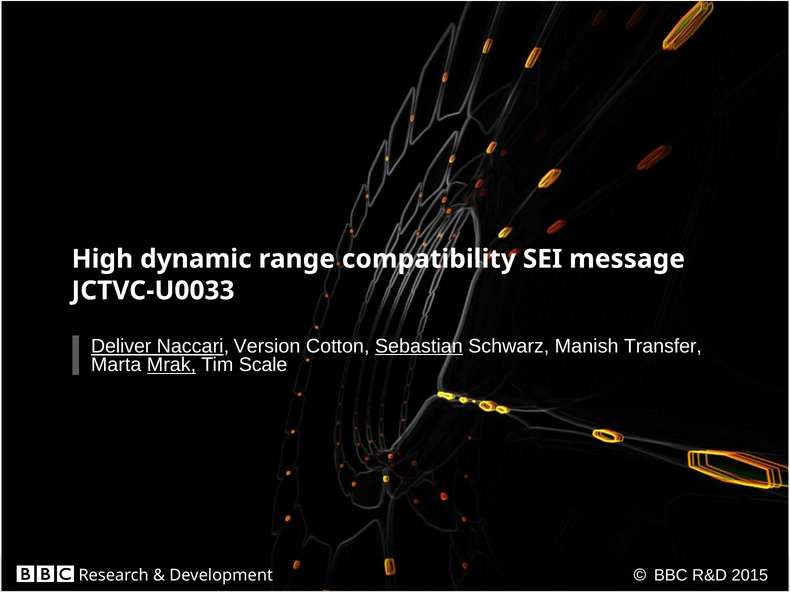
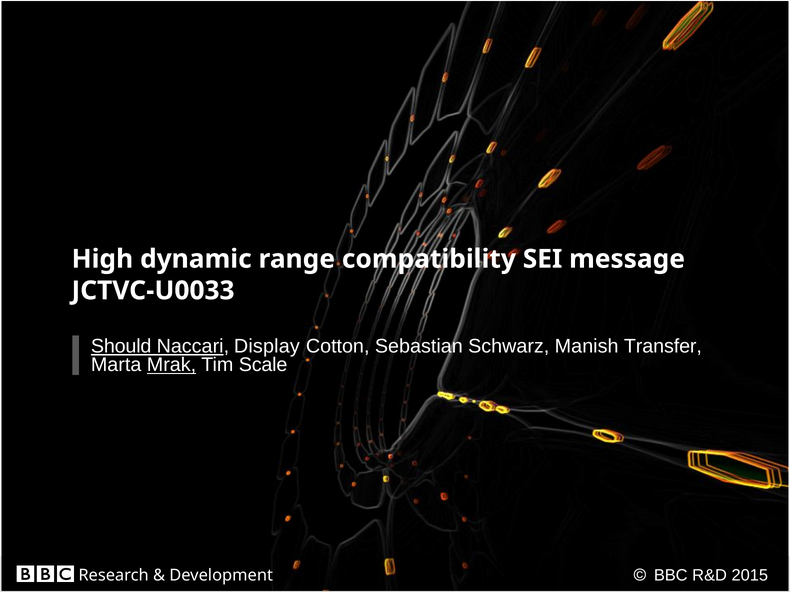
Deliver: Deliver -> Should (121, 346)
Version: Version -> Display (267, 346)
Sebastian underline: present -> none (419, 346)
